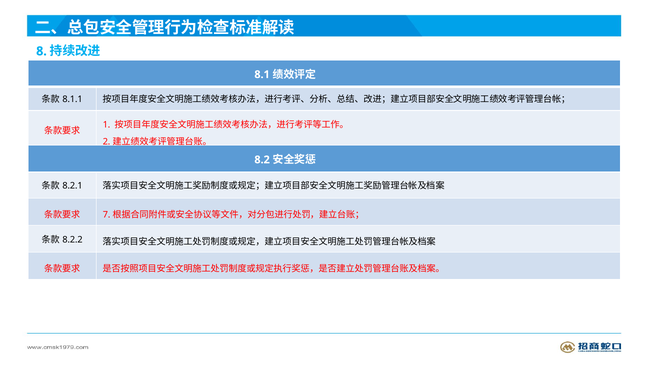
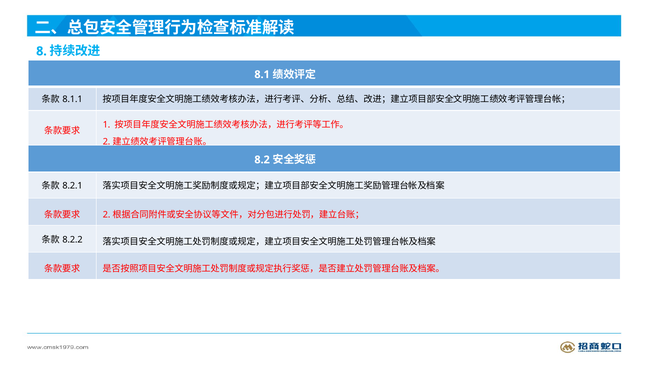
7: 7 -> 2 (107, 214)
